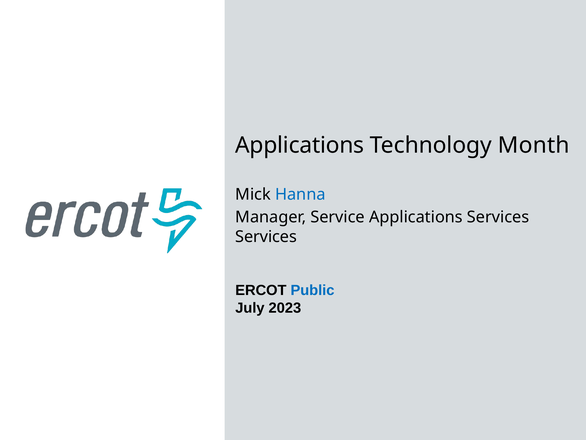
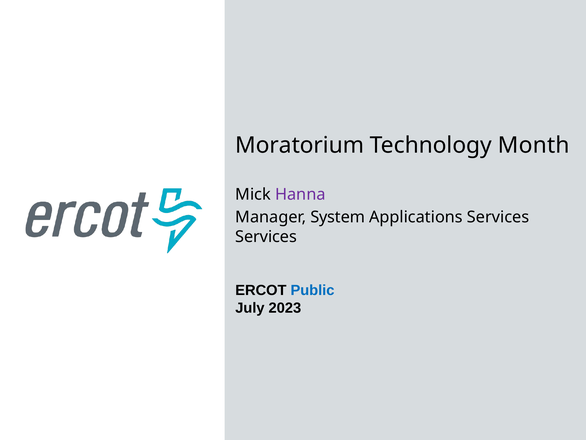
Applications: Applications -> Moratorium (300, 145)
Hanna colour: blue -> purple (300, 194)
Service: Service -> System (338, 217)
